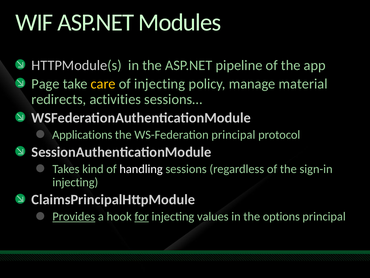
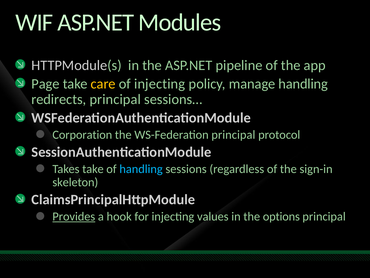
manage material: material -> handling (303, 84)
redirects activities: activities -> principal (115, 99)
Applications: Applications -> Corporation (82, 134)
Takes kind: kind -> take (93, 169)
handling colour: white -> light blue (141, 169)
injecting: injecting -> skeleton (75, 182)
for underline: present -> none (142, 216)
